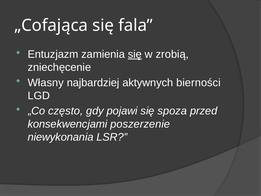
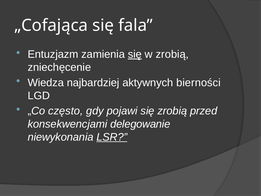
Własny: Własny -> Wiedza (46, 83)
się spoza: spoza -> zrobią (172, 111)
poszerzenie: poszerzenie -> delegowanie (140, 124)
LSR underline: none -> present (112, 137)
